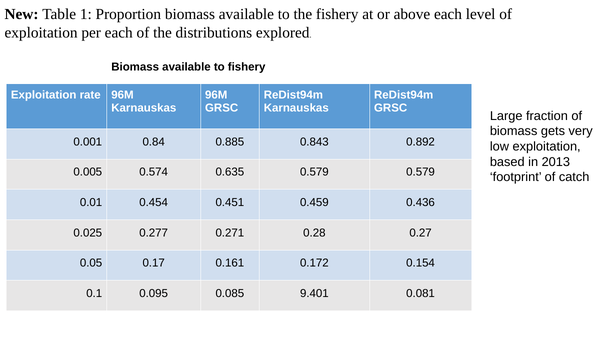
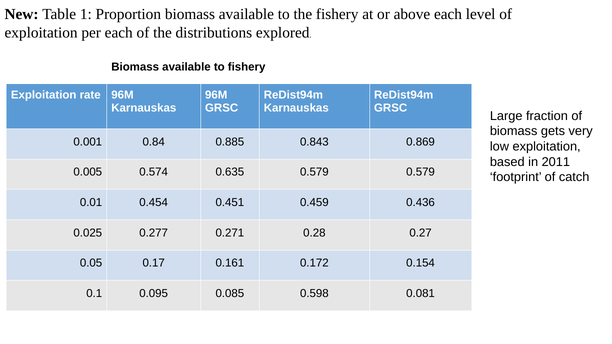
0.892: 0.892 -> 0.869 (421, 142)
2013: 2013 -> 2011 (556, 162)
9.401: 9.401 -> 0.598 (314, 294)
